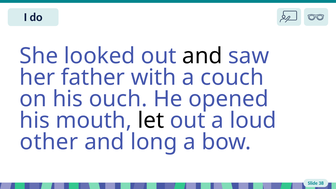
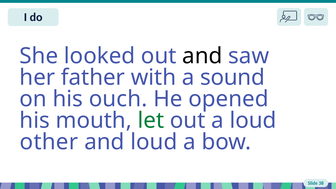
couch: couch -> sound (232, 78)
let colour: black -> green (151, 121)
and long: long -> loud (154, 142)
